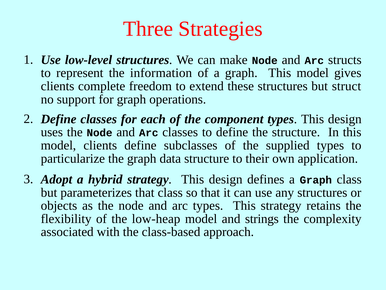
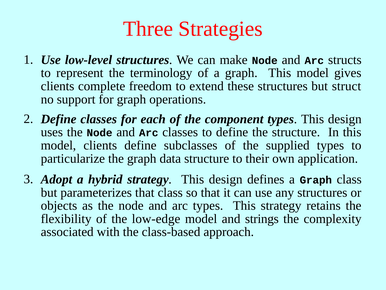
information: information -> terminology (161, 73)
low-heap: low-heap -> low-edge (156, 218)
